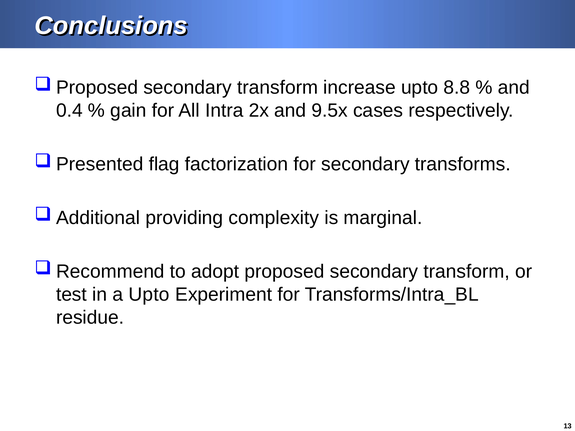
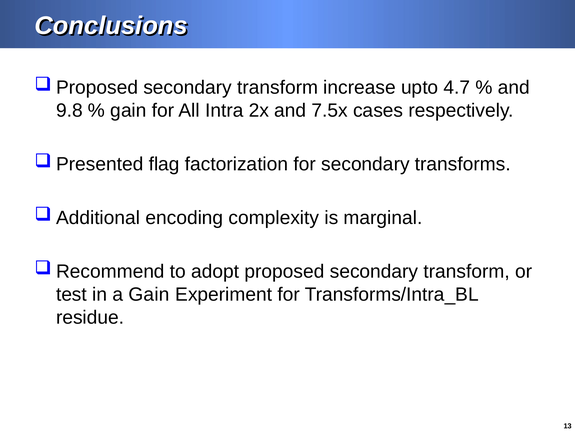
8.8: 8.8 -> 4.7 (457, 88)
0.4: 0.4 -> 9.8 (69, 111)
9.5x: 9.5x -> 7.5x (330, 111)
providing: providing -> encoding (184, 218)
a Upto: Upto -> Gain (149, 295)
